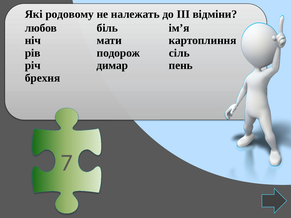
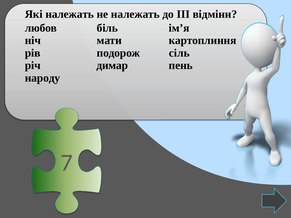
Які родовому: родовому -> належать (70, 14)
брехня: брехня -> народу (43, 78)
